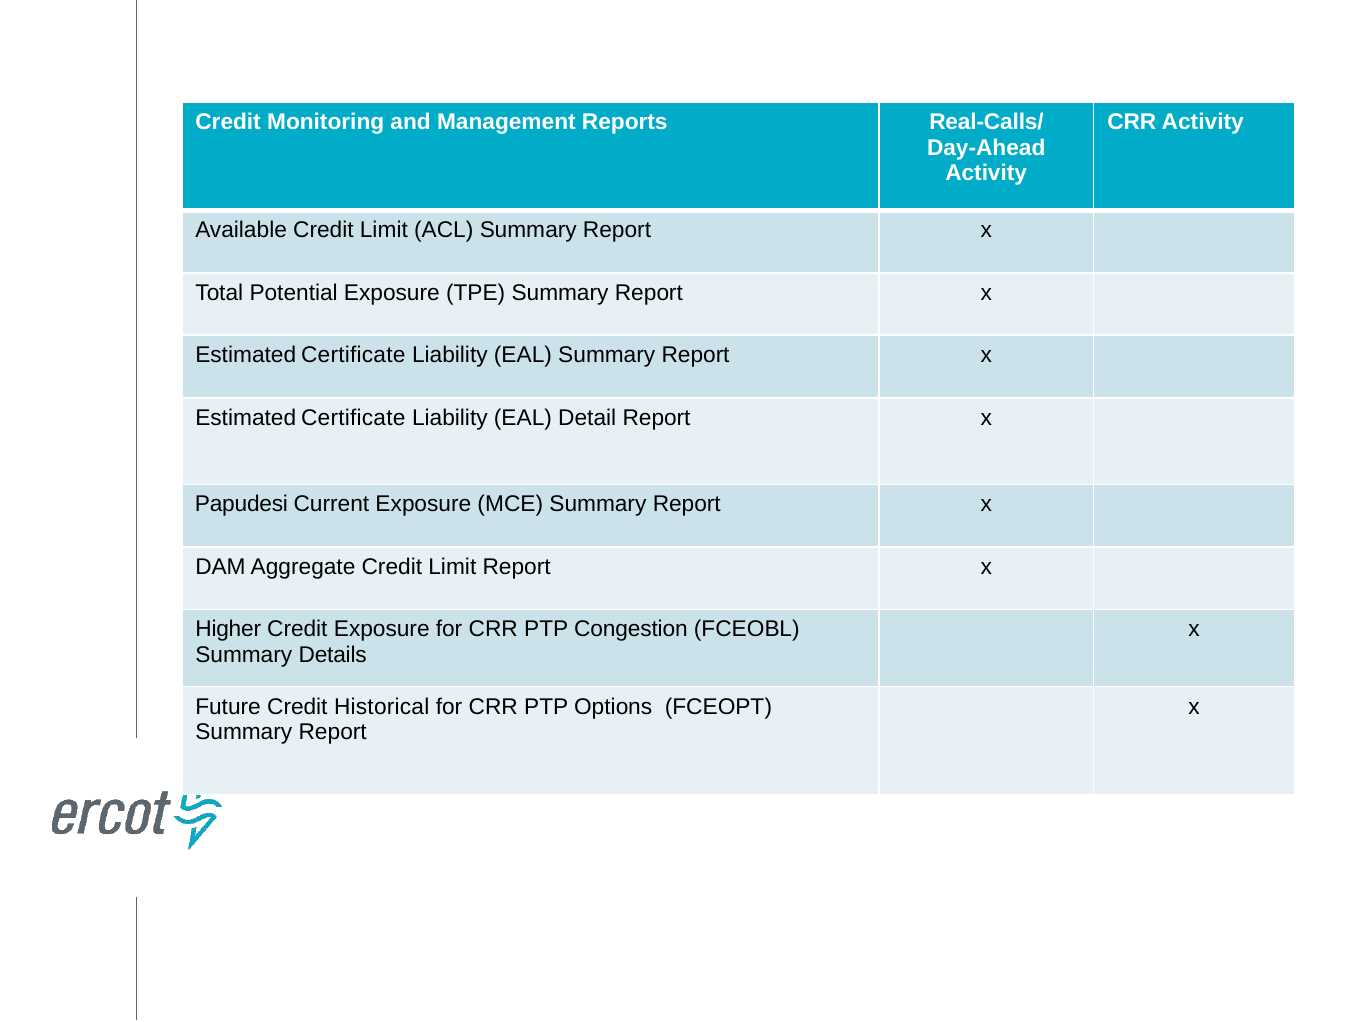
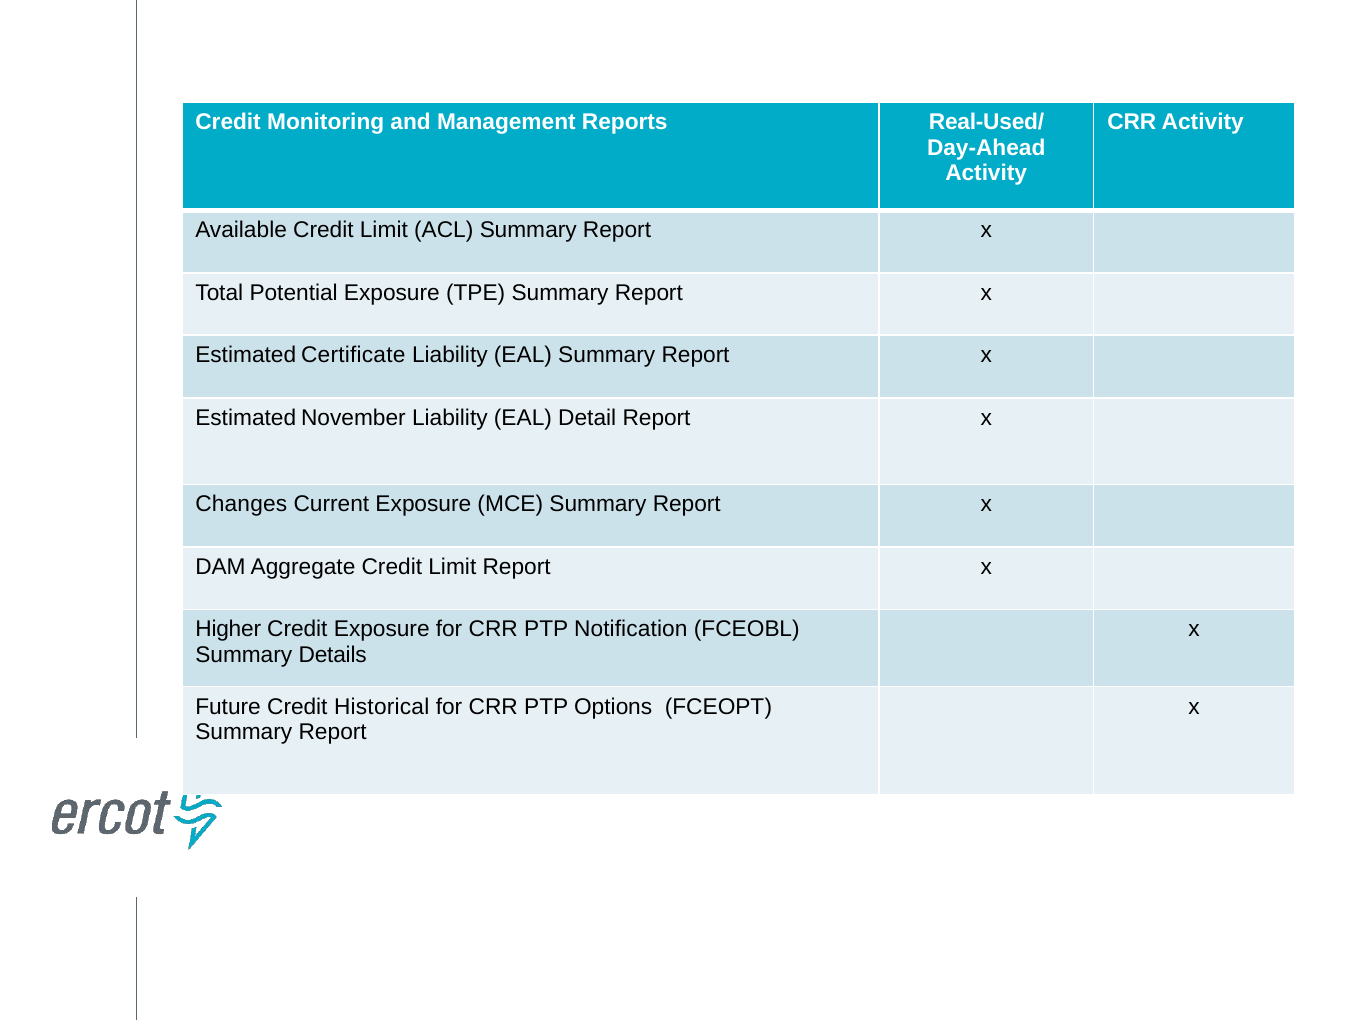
Real-Calls/: Real-Calls/ -> Real-Used/ (986, 122)
Certificate: Certificate -> November (353, 418)
Papudesi: Papudesi -> Changes (241, 504)
Congestion: Congestion -> Notification (631, 630)
